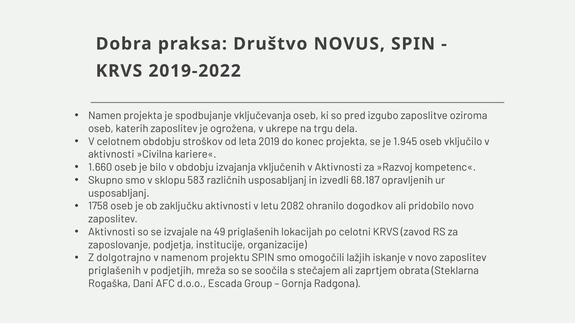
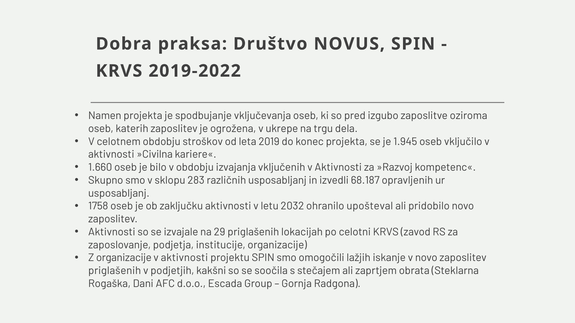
583: 583 -> 283 (196, 181)
2082: 2082 -> 2032 (292, 206)
dogodkov: dogodkov -> upošteval (370, 206)
49: 49 -> 29 (220, 232)
Z dolgotrajno: dolgotrajno -> organizacije (124, 258)
namenom: namenom -> aktivnosti (184, 258)
mreža: mreža -> kakšni (211, 271)
